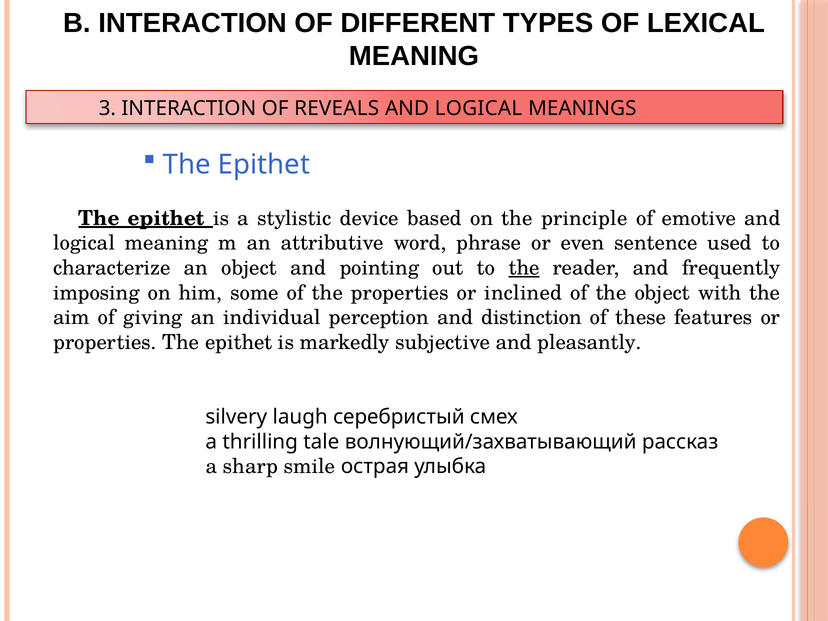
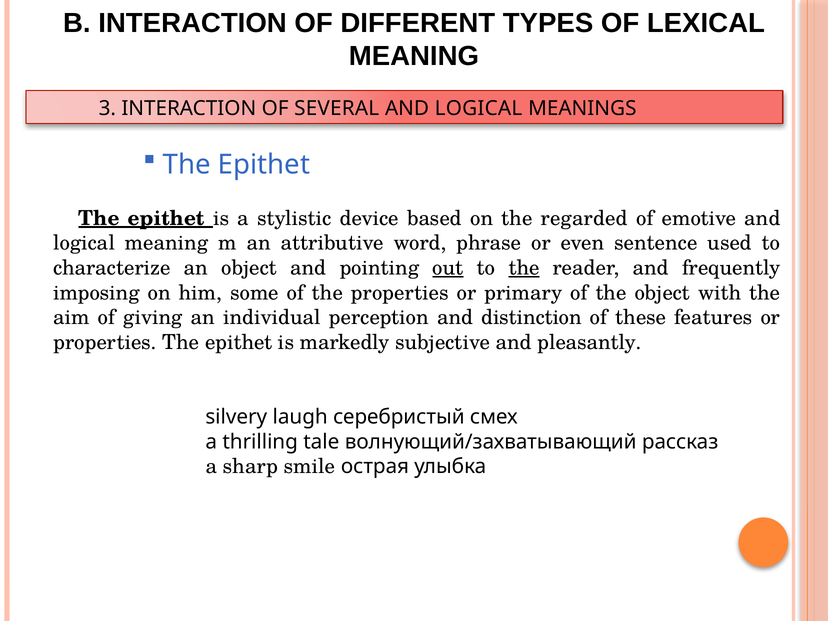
REVEALS: REVEALS -> SEVERAL (337, 108)
principle: principle -> regarded (584, 218)
out underline: none -> present (448, 268)
inclined: inclined -> primary (523, 293)
